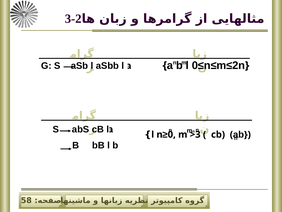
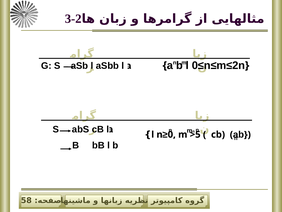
>3: >3 -> >5 (195, 134)
